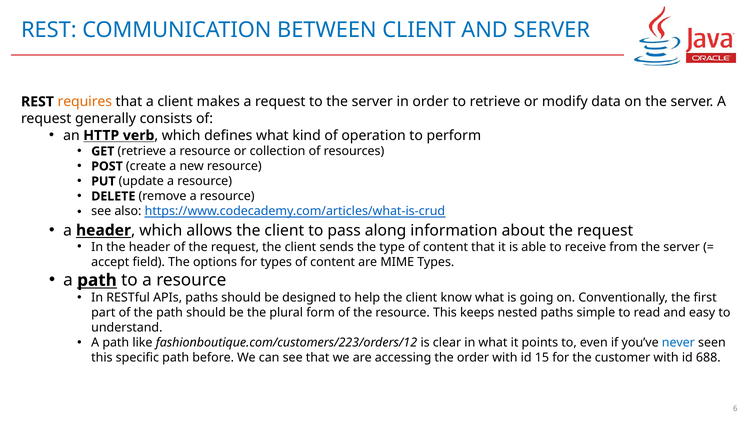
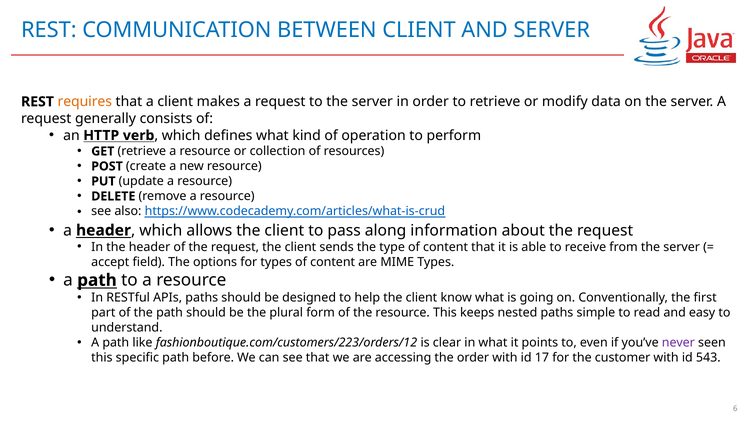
never colour: blue -> purple (678, 342)
15: 15 -> 17 (542, 357)
688: 688 -> 543 (708, 357)
